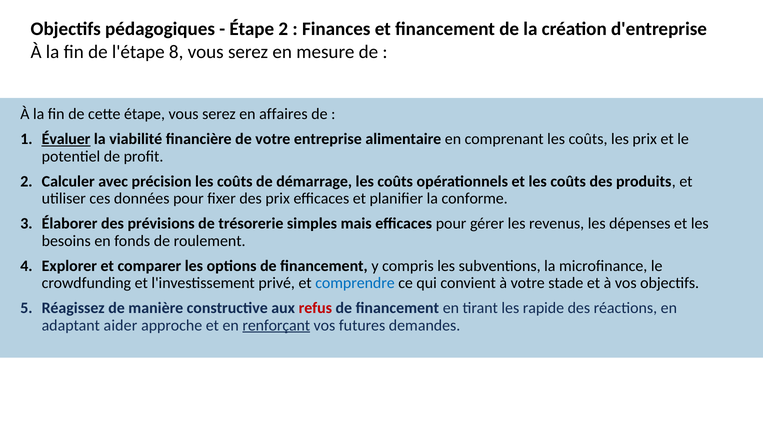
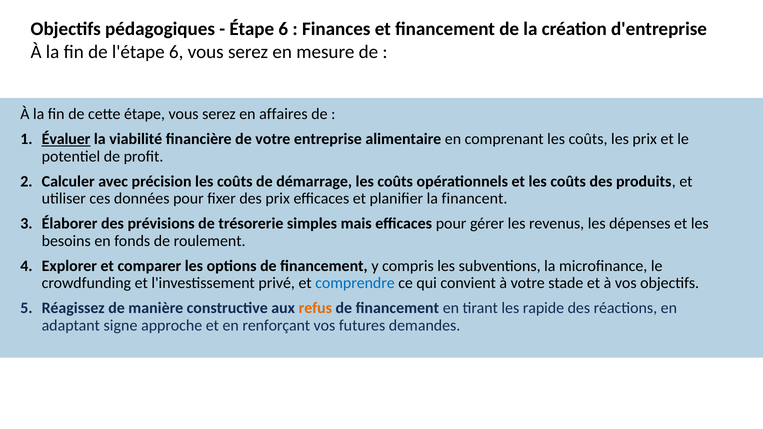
Étape 2: 2 -> 6 (283, 29)
l'étape 8: 8 -> 6 (176, 52)
conforme: conforme -> financent (475, 199)
refus colour: red -> orange (315, 308)
aider: aider -> signe (120, 326)
renforçant underline: present -> none (276, 326)
